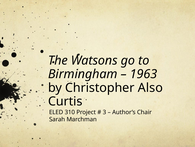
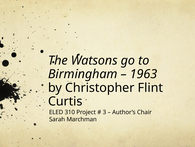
Also: Also -> Flint (150, 87)
